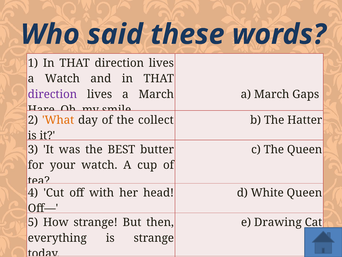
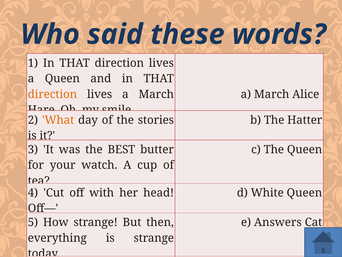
a Watch: Watch -> Queen (62, 79)
direction colour: purple -> orange (52, 94)
March Gaps: Gaps -> Alice (306, 94)
collect: collect -> stories (156, 120)
Drawing: Drawing -> Answers (278, 222)
